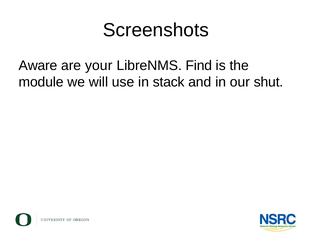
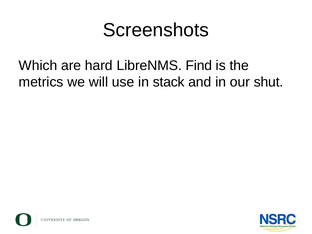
Aware: Aware -> Which (38, 65)
your: your -> hard (99, 65)
module: module -> metrics (41, 82)
